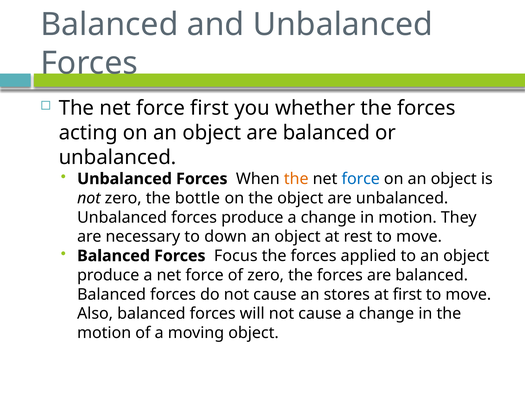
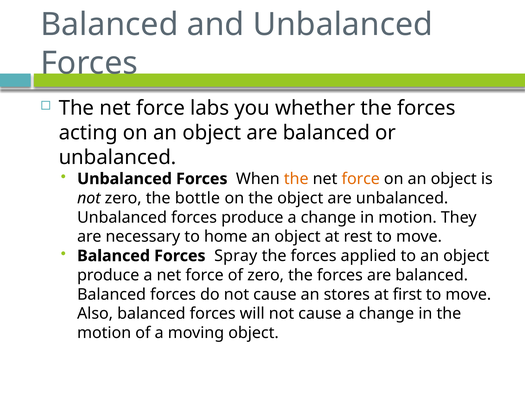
force first: first -> labs (210, 108)
force colour: blue -> orange (361, 179)
down: down -> home (226, 236)
Focus: Focus -> Spray (236, 256)
